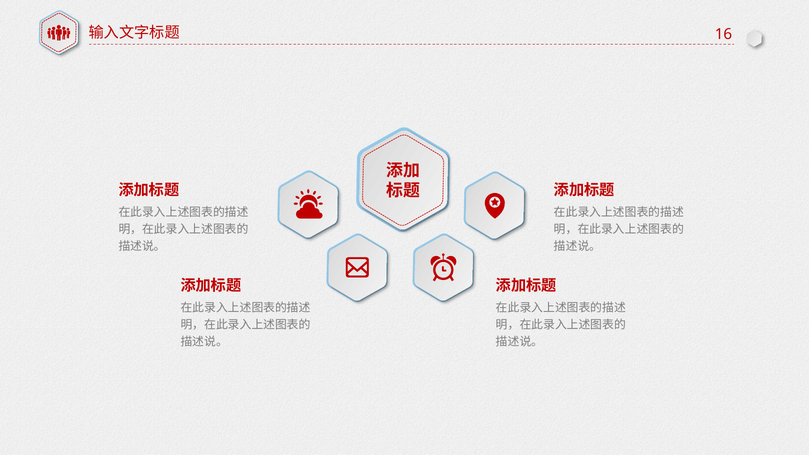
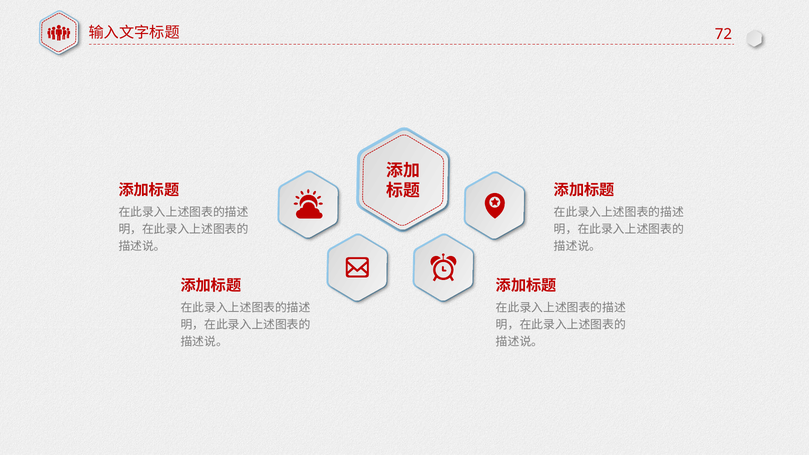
16: 16 -> 72 (723, 34)
